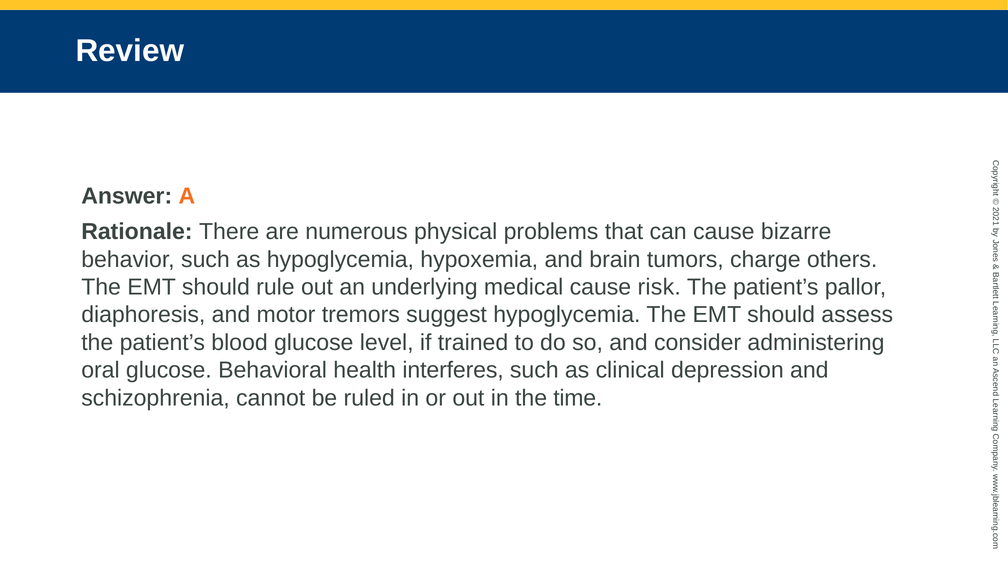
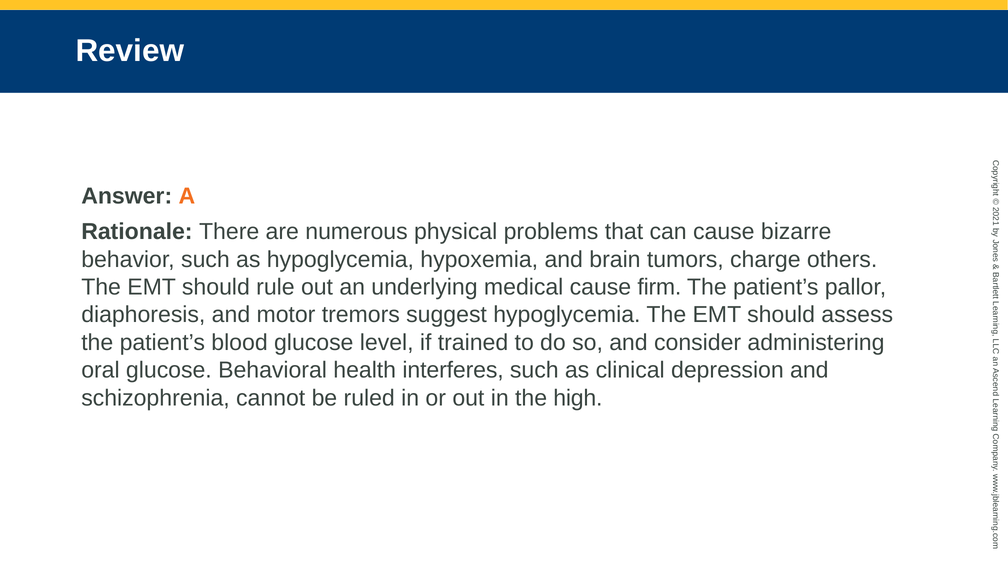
risk: risk -> firm (659, 287)
time: time -> high (578, 398)
